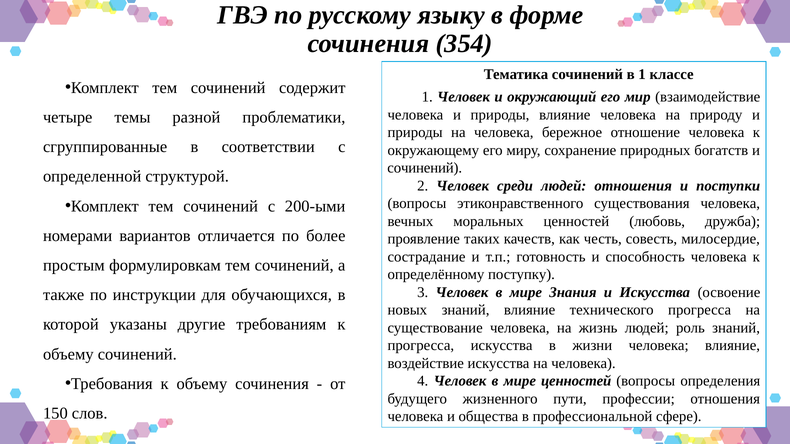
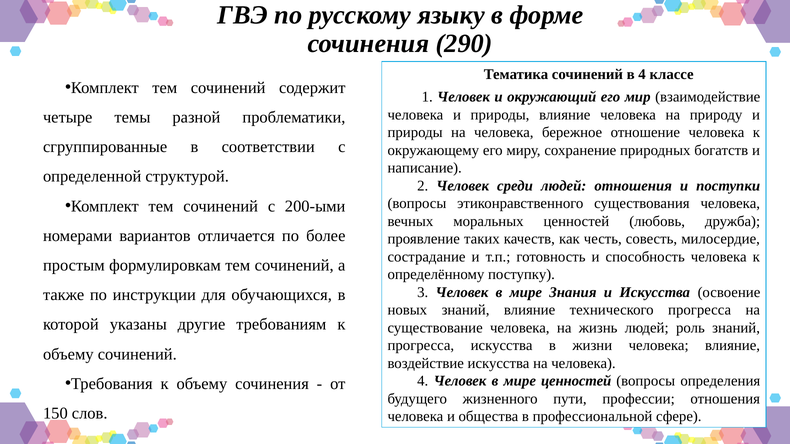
354: 354 -> 290 (464, 44)
в 1: 1 -> 4 (642, 74)
сочинений: сочинений -> написание (425, 168)
